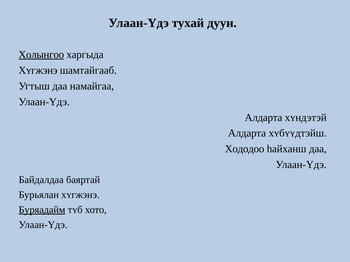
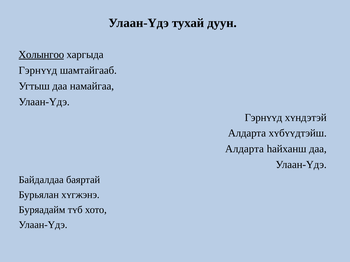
Хʏгжэнэ: Хʏгжэнэ -> Гэрнʏʏд (38, 70)
Алдарта: Алдарта -> Гэрнʏʏд (263, 118)
Хододоо: Хододоо -> Алдарта (244, 149)
Буряадайм underline: present -> none (42, 210)
